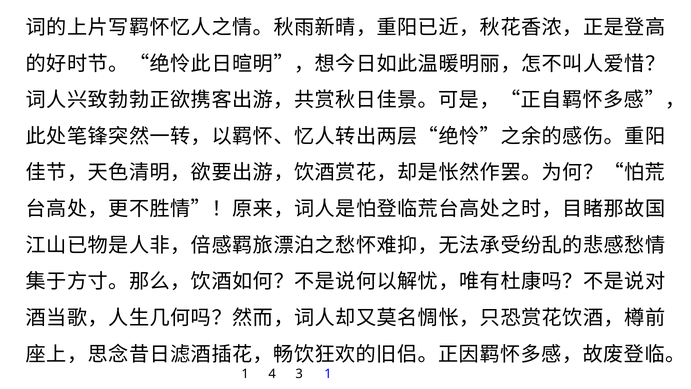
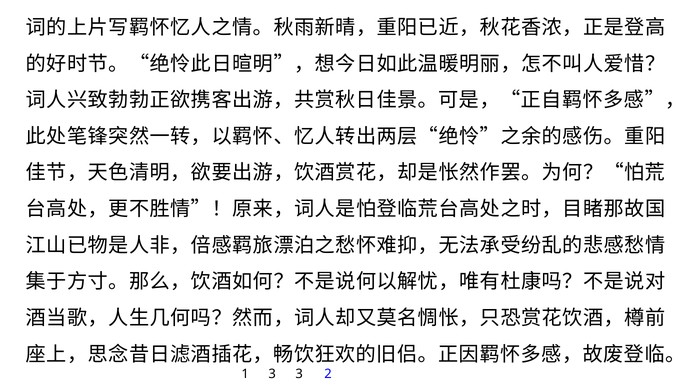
1 4: 4 -> 3 (272, 374)
3 1: 1 -> 2 (328, 374)
